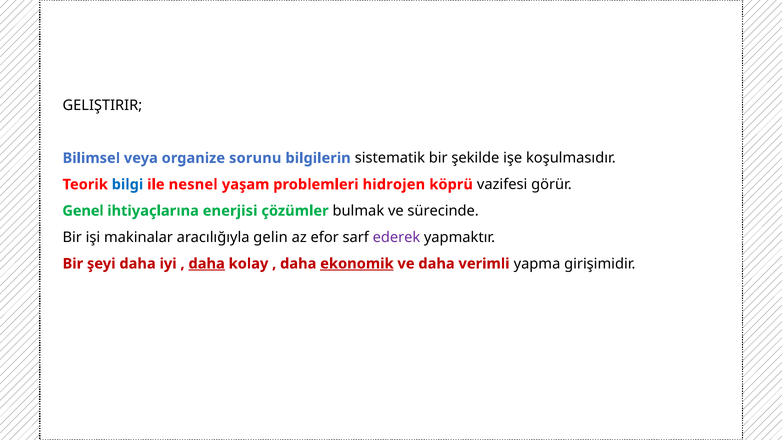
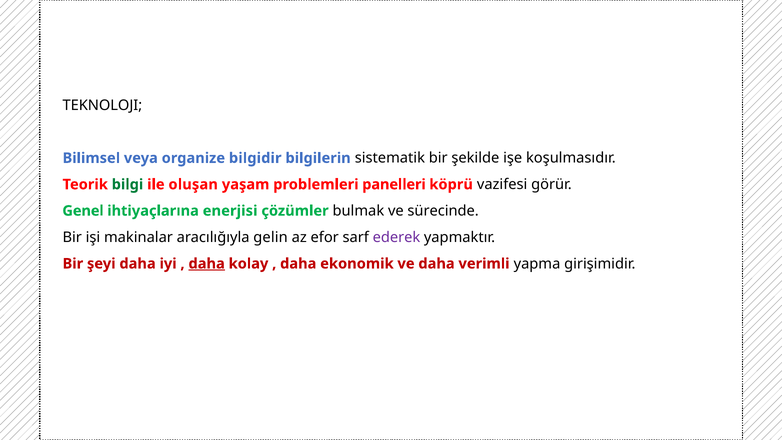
GELIŞTIRIR: GELIŞTIRIR -> TEKNOLOJI (102, 105)
sorunu: sorunu -> bilgidir (255, 158)
bilgi colour: blue -> green (127, 184)
nesnel: nesnel -> oluşan (193, 184)
hidrojen: hidrojen -> panelleri (394, 184)
ekonomik underline: present -> none (357, 264)
